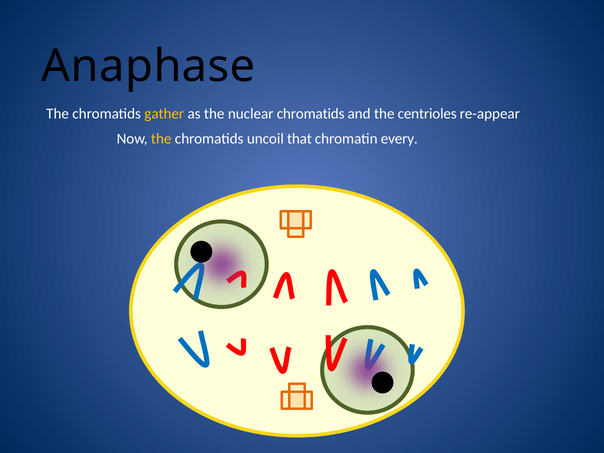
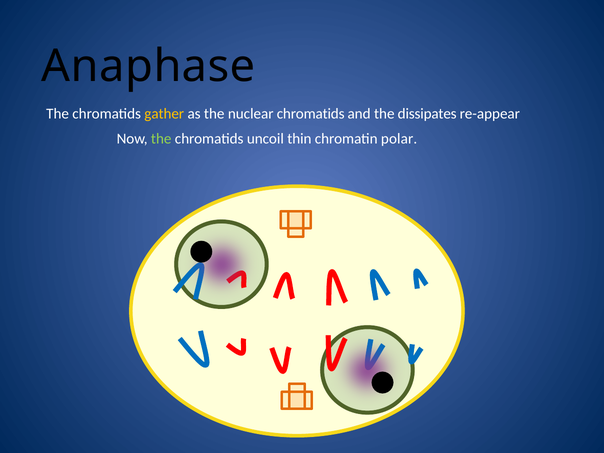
centrioles: centrioles -> dissipates (427, 114)
the colour: yellow -> light green (161, 139)
that: that -> thin (299, 139)
every: every -> polar (399, 139)
